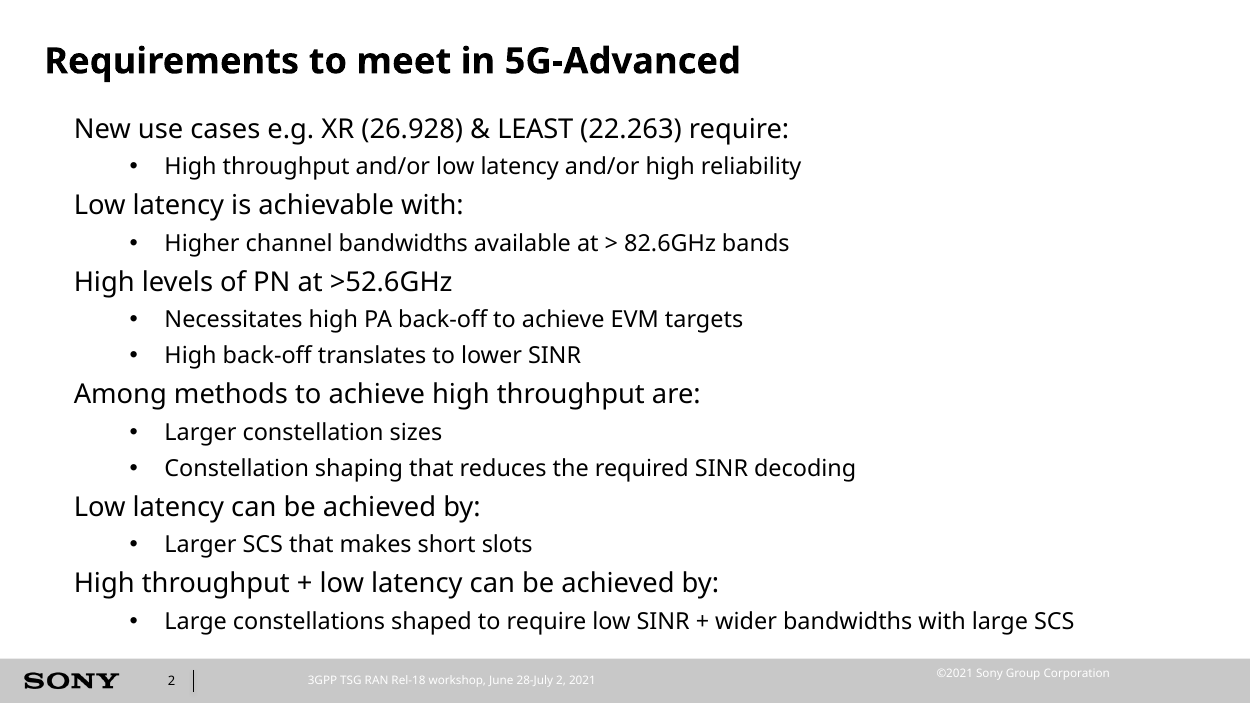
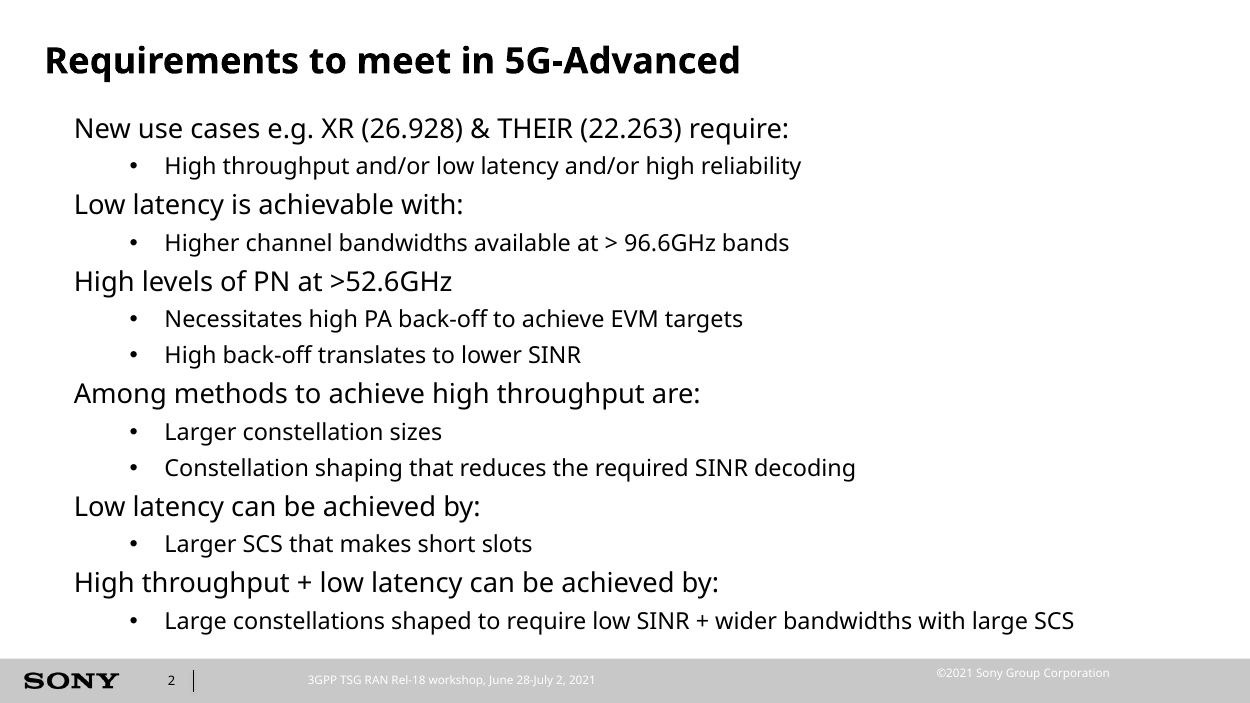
LEAST: LEAST -> THEIR (535, 129)
82.6GHz: 82.6GHz -> 96.6GHz (670, 244)
